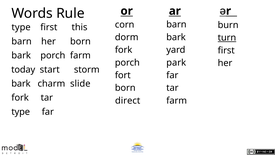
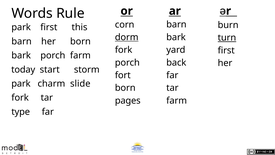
type: type -> park (21, 27)
dorm underline: none -> present (127, 37)
park: park -> back (176, 62)
bark: bark -> park (21, 84)
direct: direct -> pages (128, 100)
